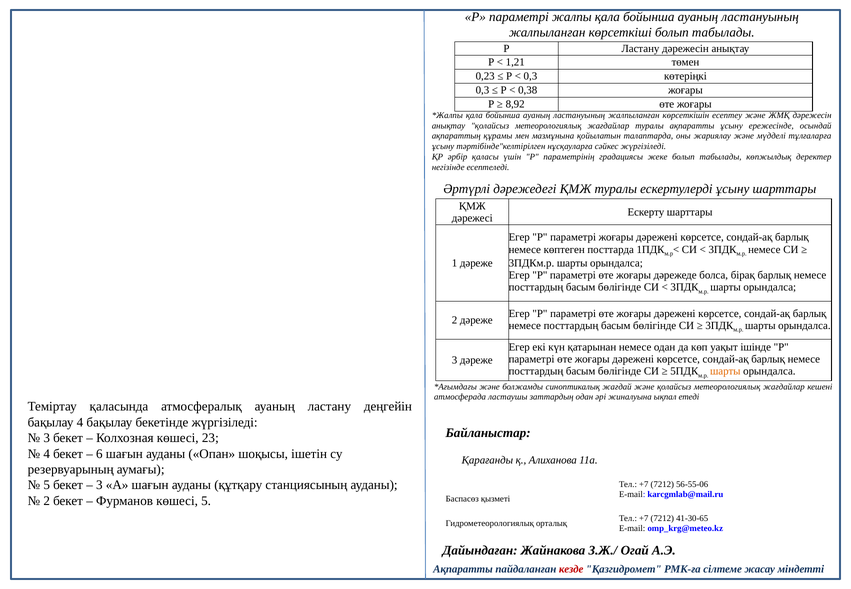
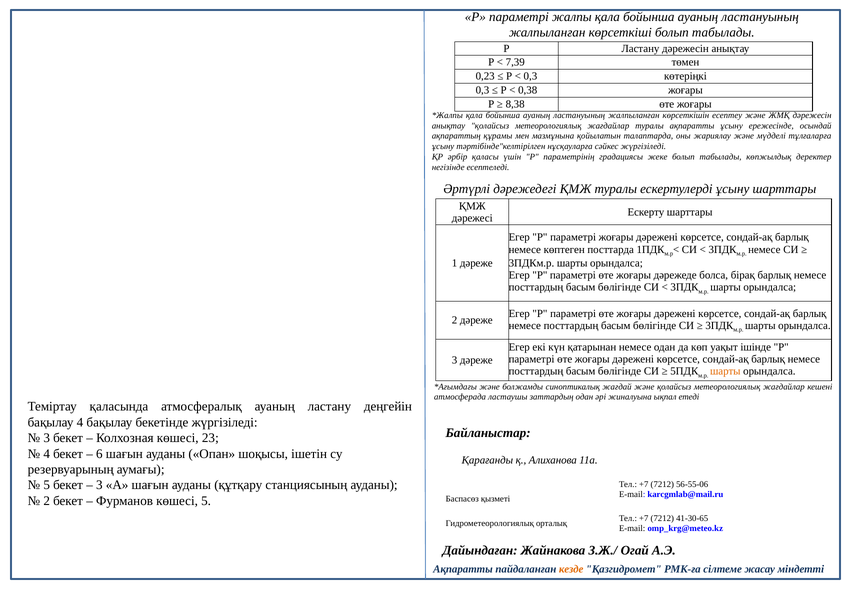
1,21: 1,21 -> 7,39 (515, 62)
8,92: 8,92 -> 8,38 (515, 104)
кезде colour: red -> orange (571, 569)
